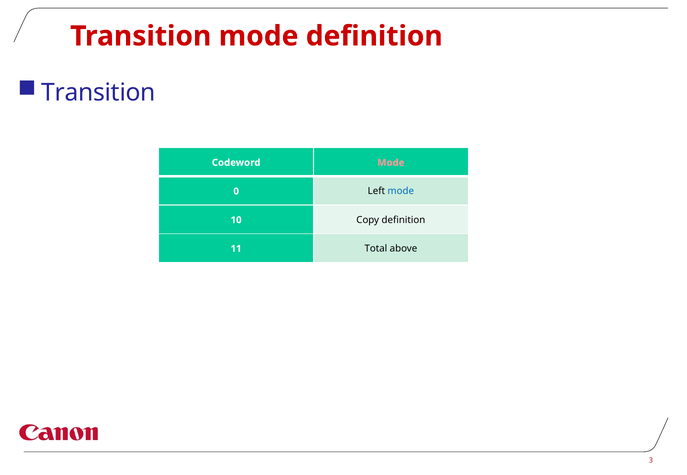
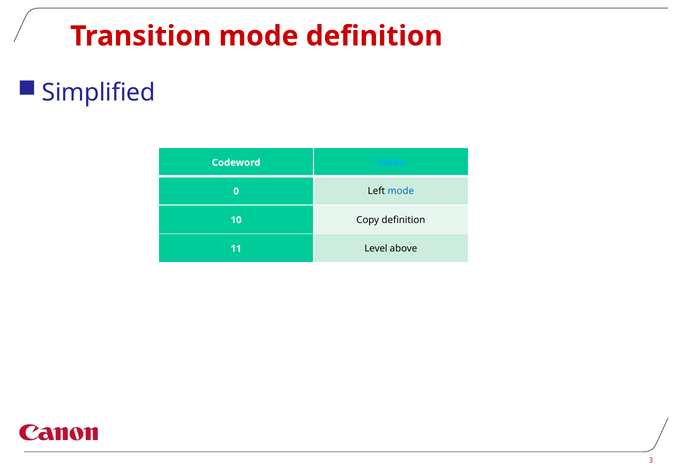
Transition: Transition -> Simplified (98, 93)
Mode colour: pink -> light blue (391, 163)
Total: Total -> Level (376, 249)
